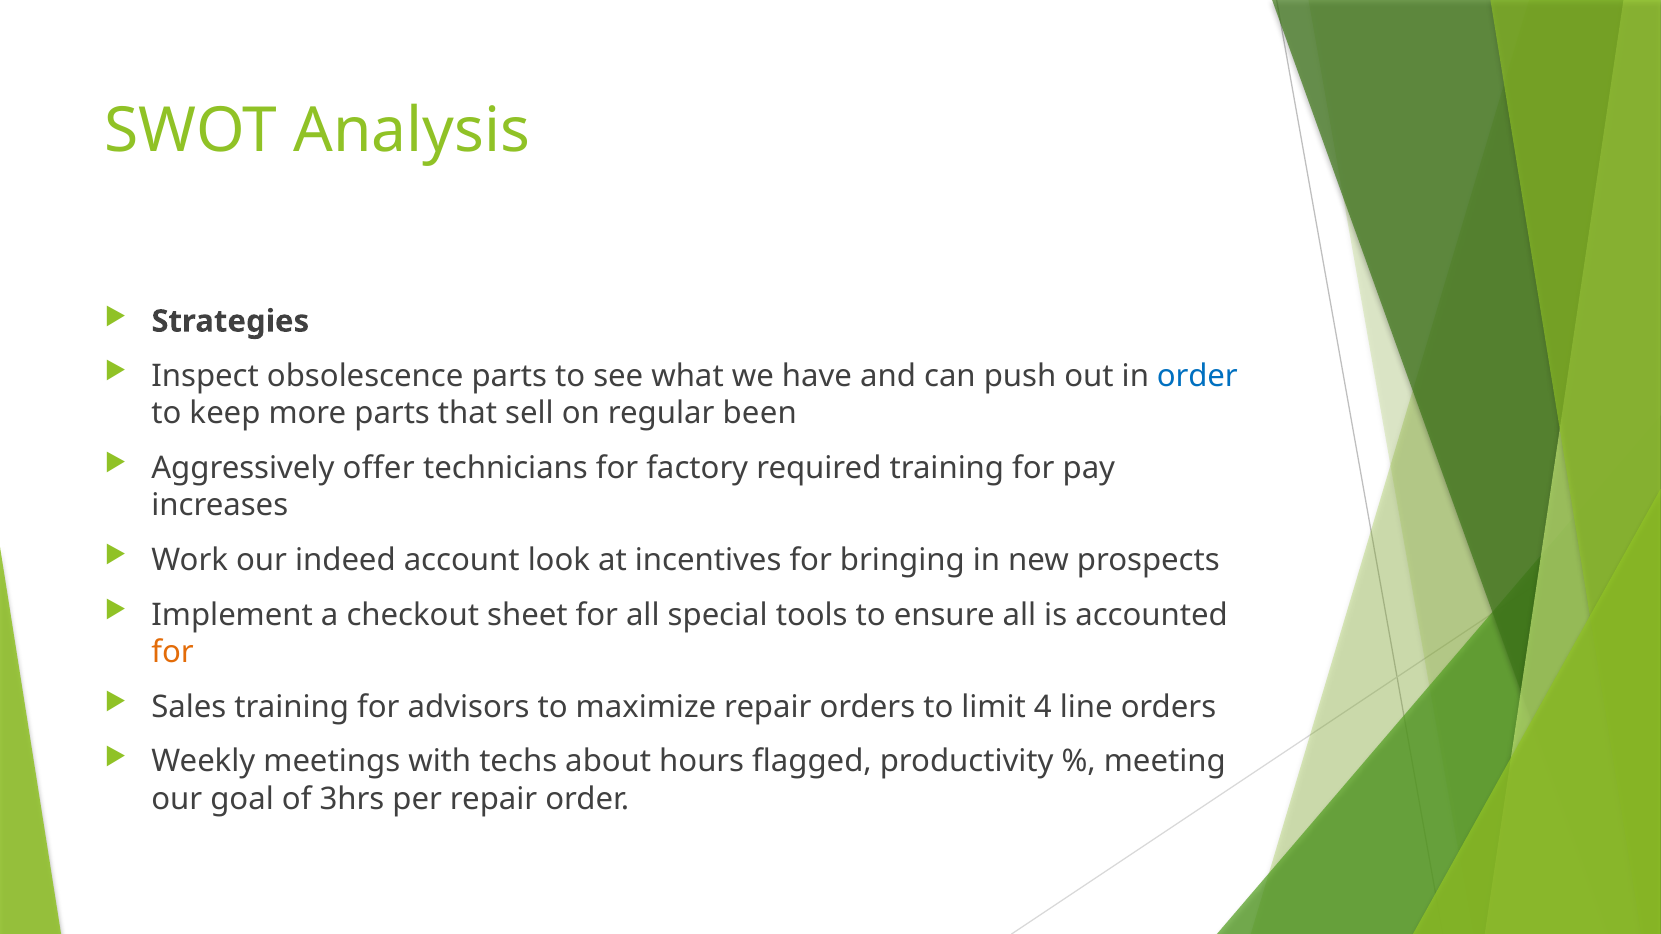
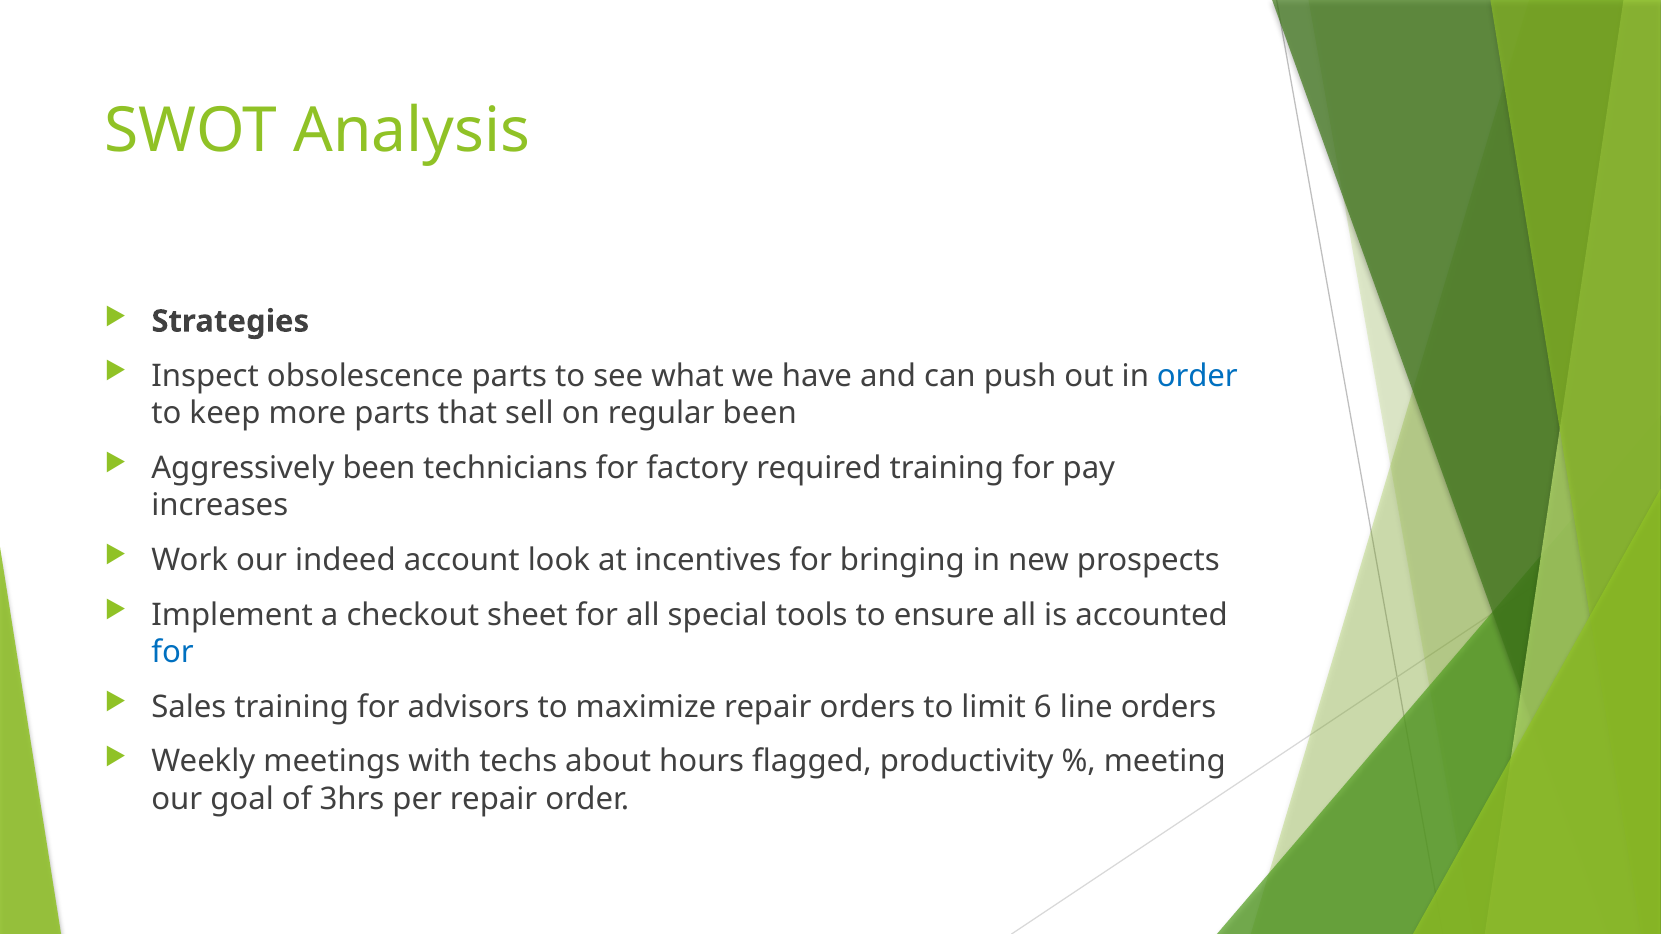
Aggressively offer: offer -> been (379, 468)
for colour: orange -> blue (173, 652)
4: 4 -> 6 (1043, 707)
